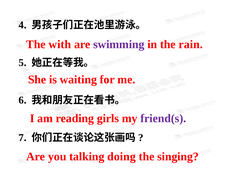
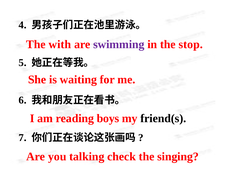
rain: rain -> stop (191, 44)
girls: girls -> boys (108, 118)
friend(s colour: purple -> black (163, 118)
doing: doing -> check (122, 156)
